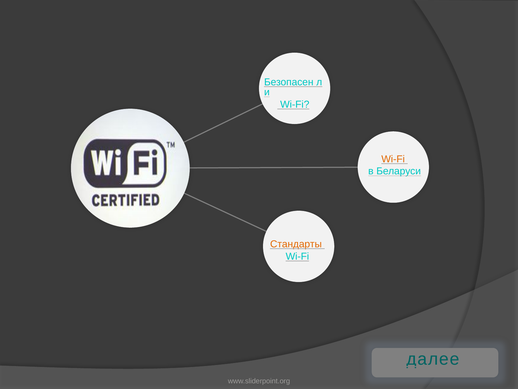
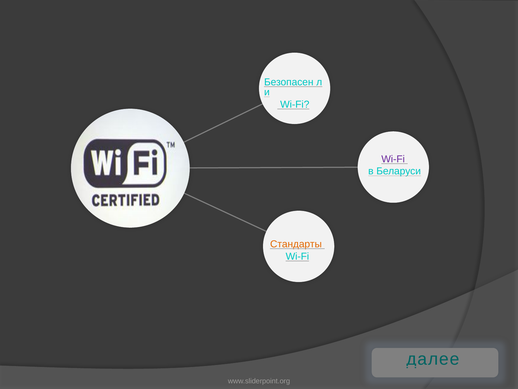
Wi-Fi colour: orange -> purple (393, 159)
